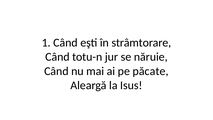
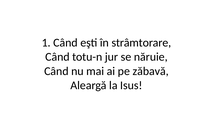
păcate: păcate -> zăbavă (151, 71)
